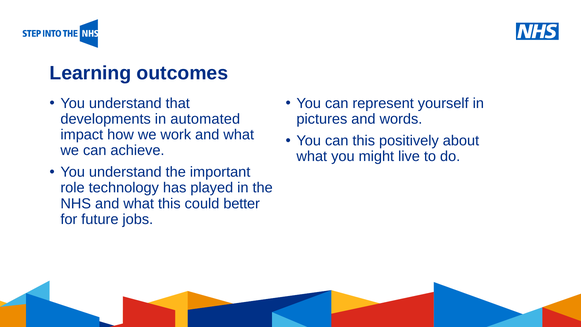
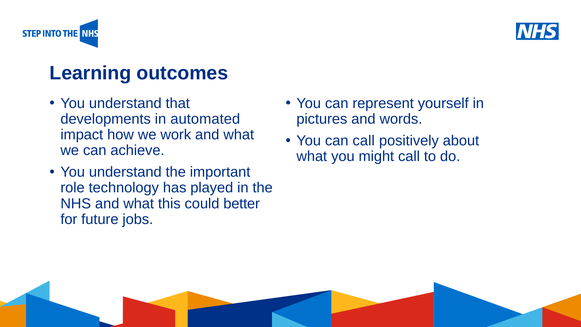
can this: this -> call (364, 141)
might live: live -> call (409, 156)
